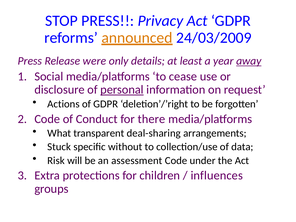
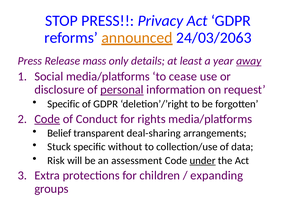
24/03/2009: 24/03/2009 -> 24/03/2063 (214, 38)
were: were -> mass (95, 61)
Actions: Actions -> Specific (64, 104)
Code underline: none -> present (47, 119)
there: there -> rights (152, 119)
What: What -> Belief (59, 133)
under underline: none -> present (203, 160)
influences: influences -> expanding (217, 175)
